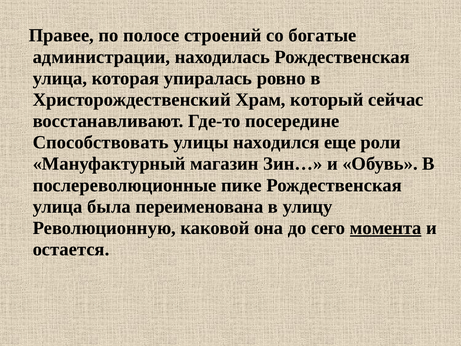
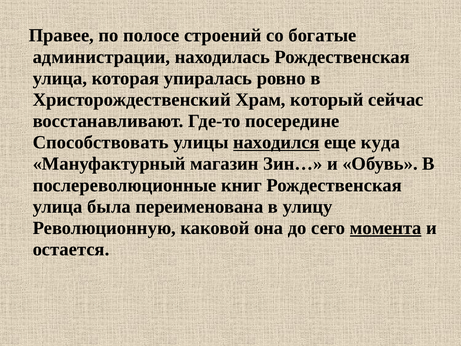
находился underline: none -> present (276, 142)
роли: роли -> куда (381, 142)
пике: пике -> книг (241, 185)
